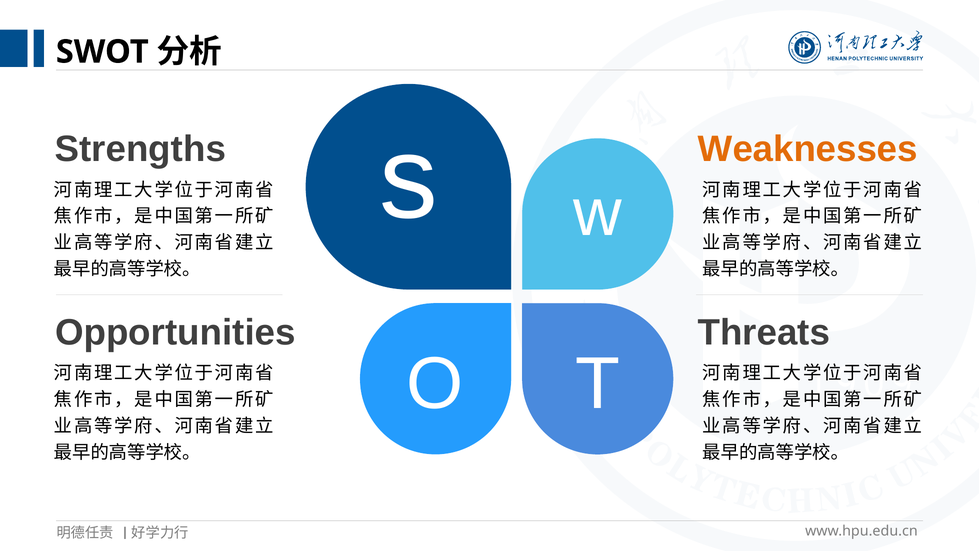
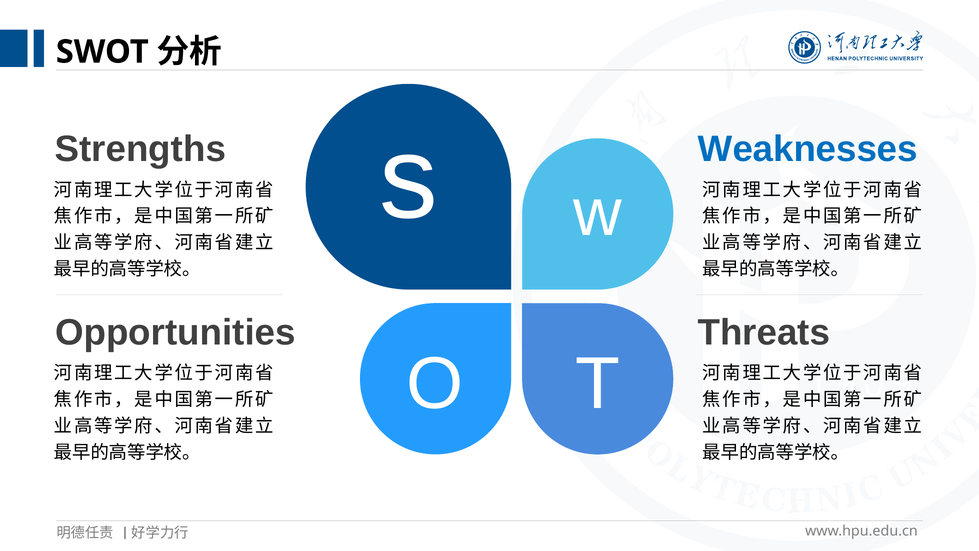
Weaknesses colour: orange -> blue (808, 149)
